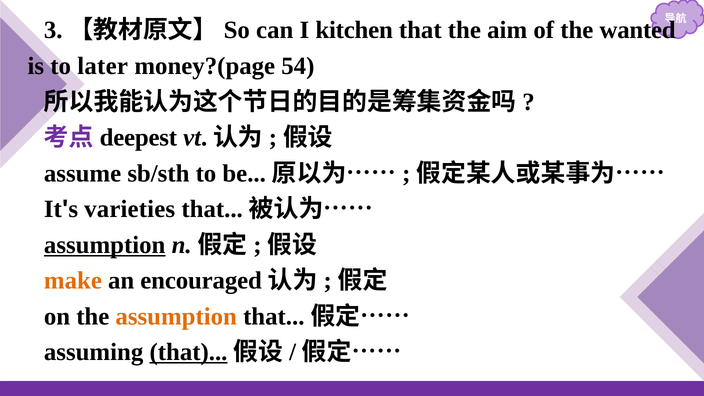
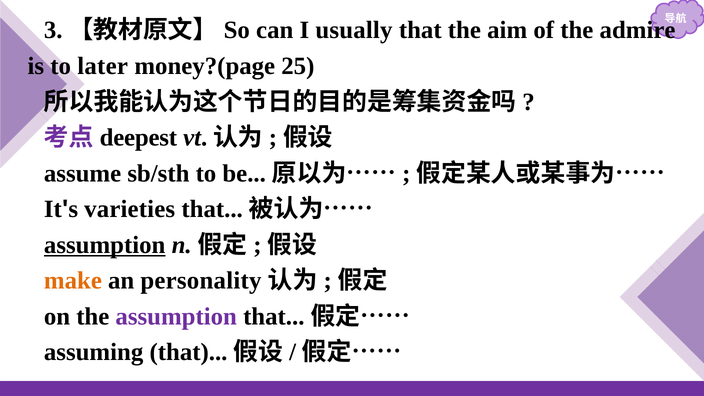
kitchen: kitchen -> usually (354, 30)
wanted: wanted -> admire (637, 30)
54: 54 -> 25 (298, 66)
encouraged: encouraged -> personality (201, 281)
assumption colour: orange -> purple (176, 316)
that underline: present -> none (189, 352)
